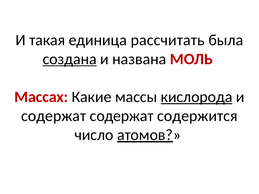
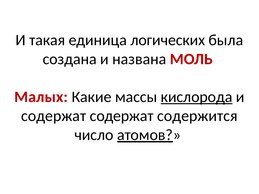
рассчитать: рассчитать -> логических (168, 40)
создана underline: present -> none (70, 59)
Массах: Массах -> Малых (41, 97)
